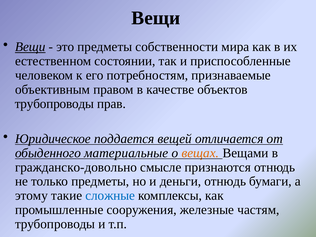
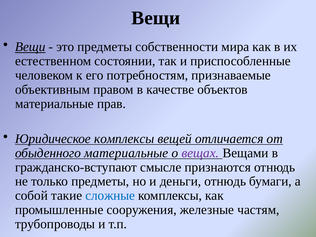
трубопроводы: трубопроводы -> материальные (54, 104)
Юридическое поддается: поддается -> комплексы (124, 139)
вещах colour: orange -> purple (200, 153)
гражданско-довольно: гражданско-довольно -> гражданско-вступают (76, 167)
этому: этому -> собой (31, 196)
